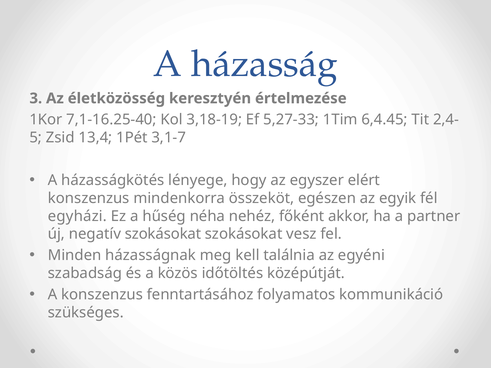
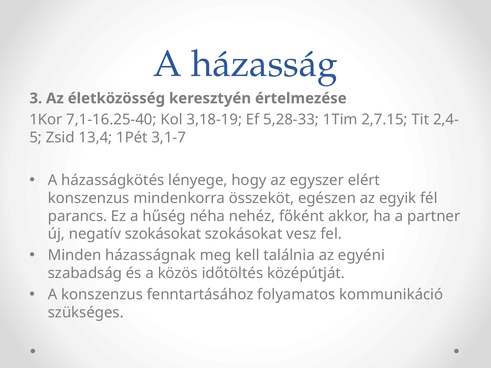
5,27-33: 5,27-33 -> 5,28-33 (291, 120)
6,4.45: 6,4.45 -> 2,7.15 (385, 120)
egyházi: egyházi -> parancs (78, 216)
